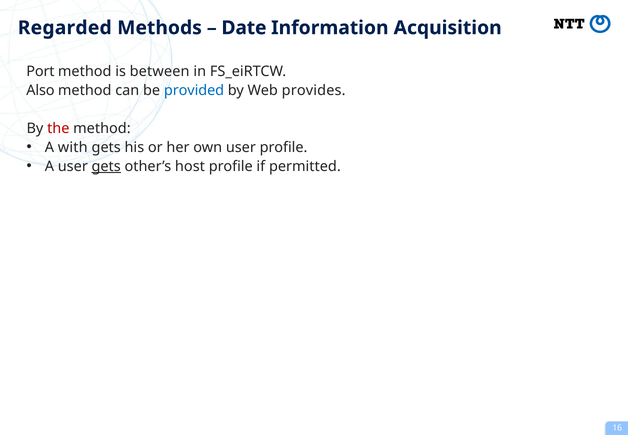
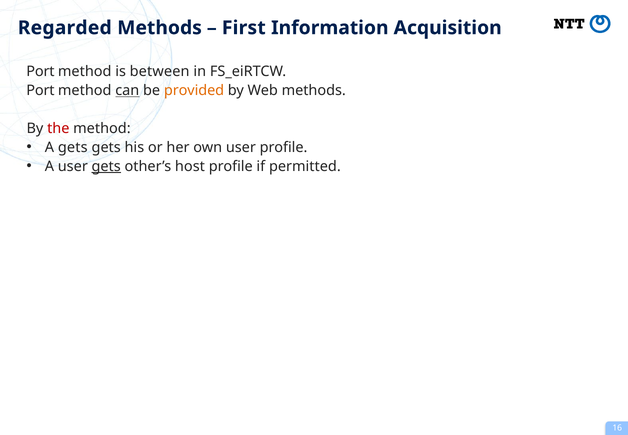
Date: Date -> First (244, 28)
Also: Also -> Port (40, 91)
can underline: none -> present (127, 91)
provided colour: blue -> orange (194, 91)
Web provides: provides -> methods (314, 91)
A with: with -> gets (73, 147)
